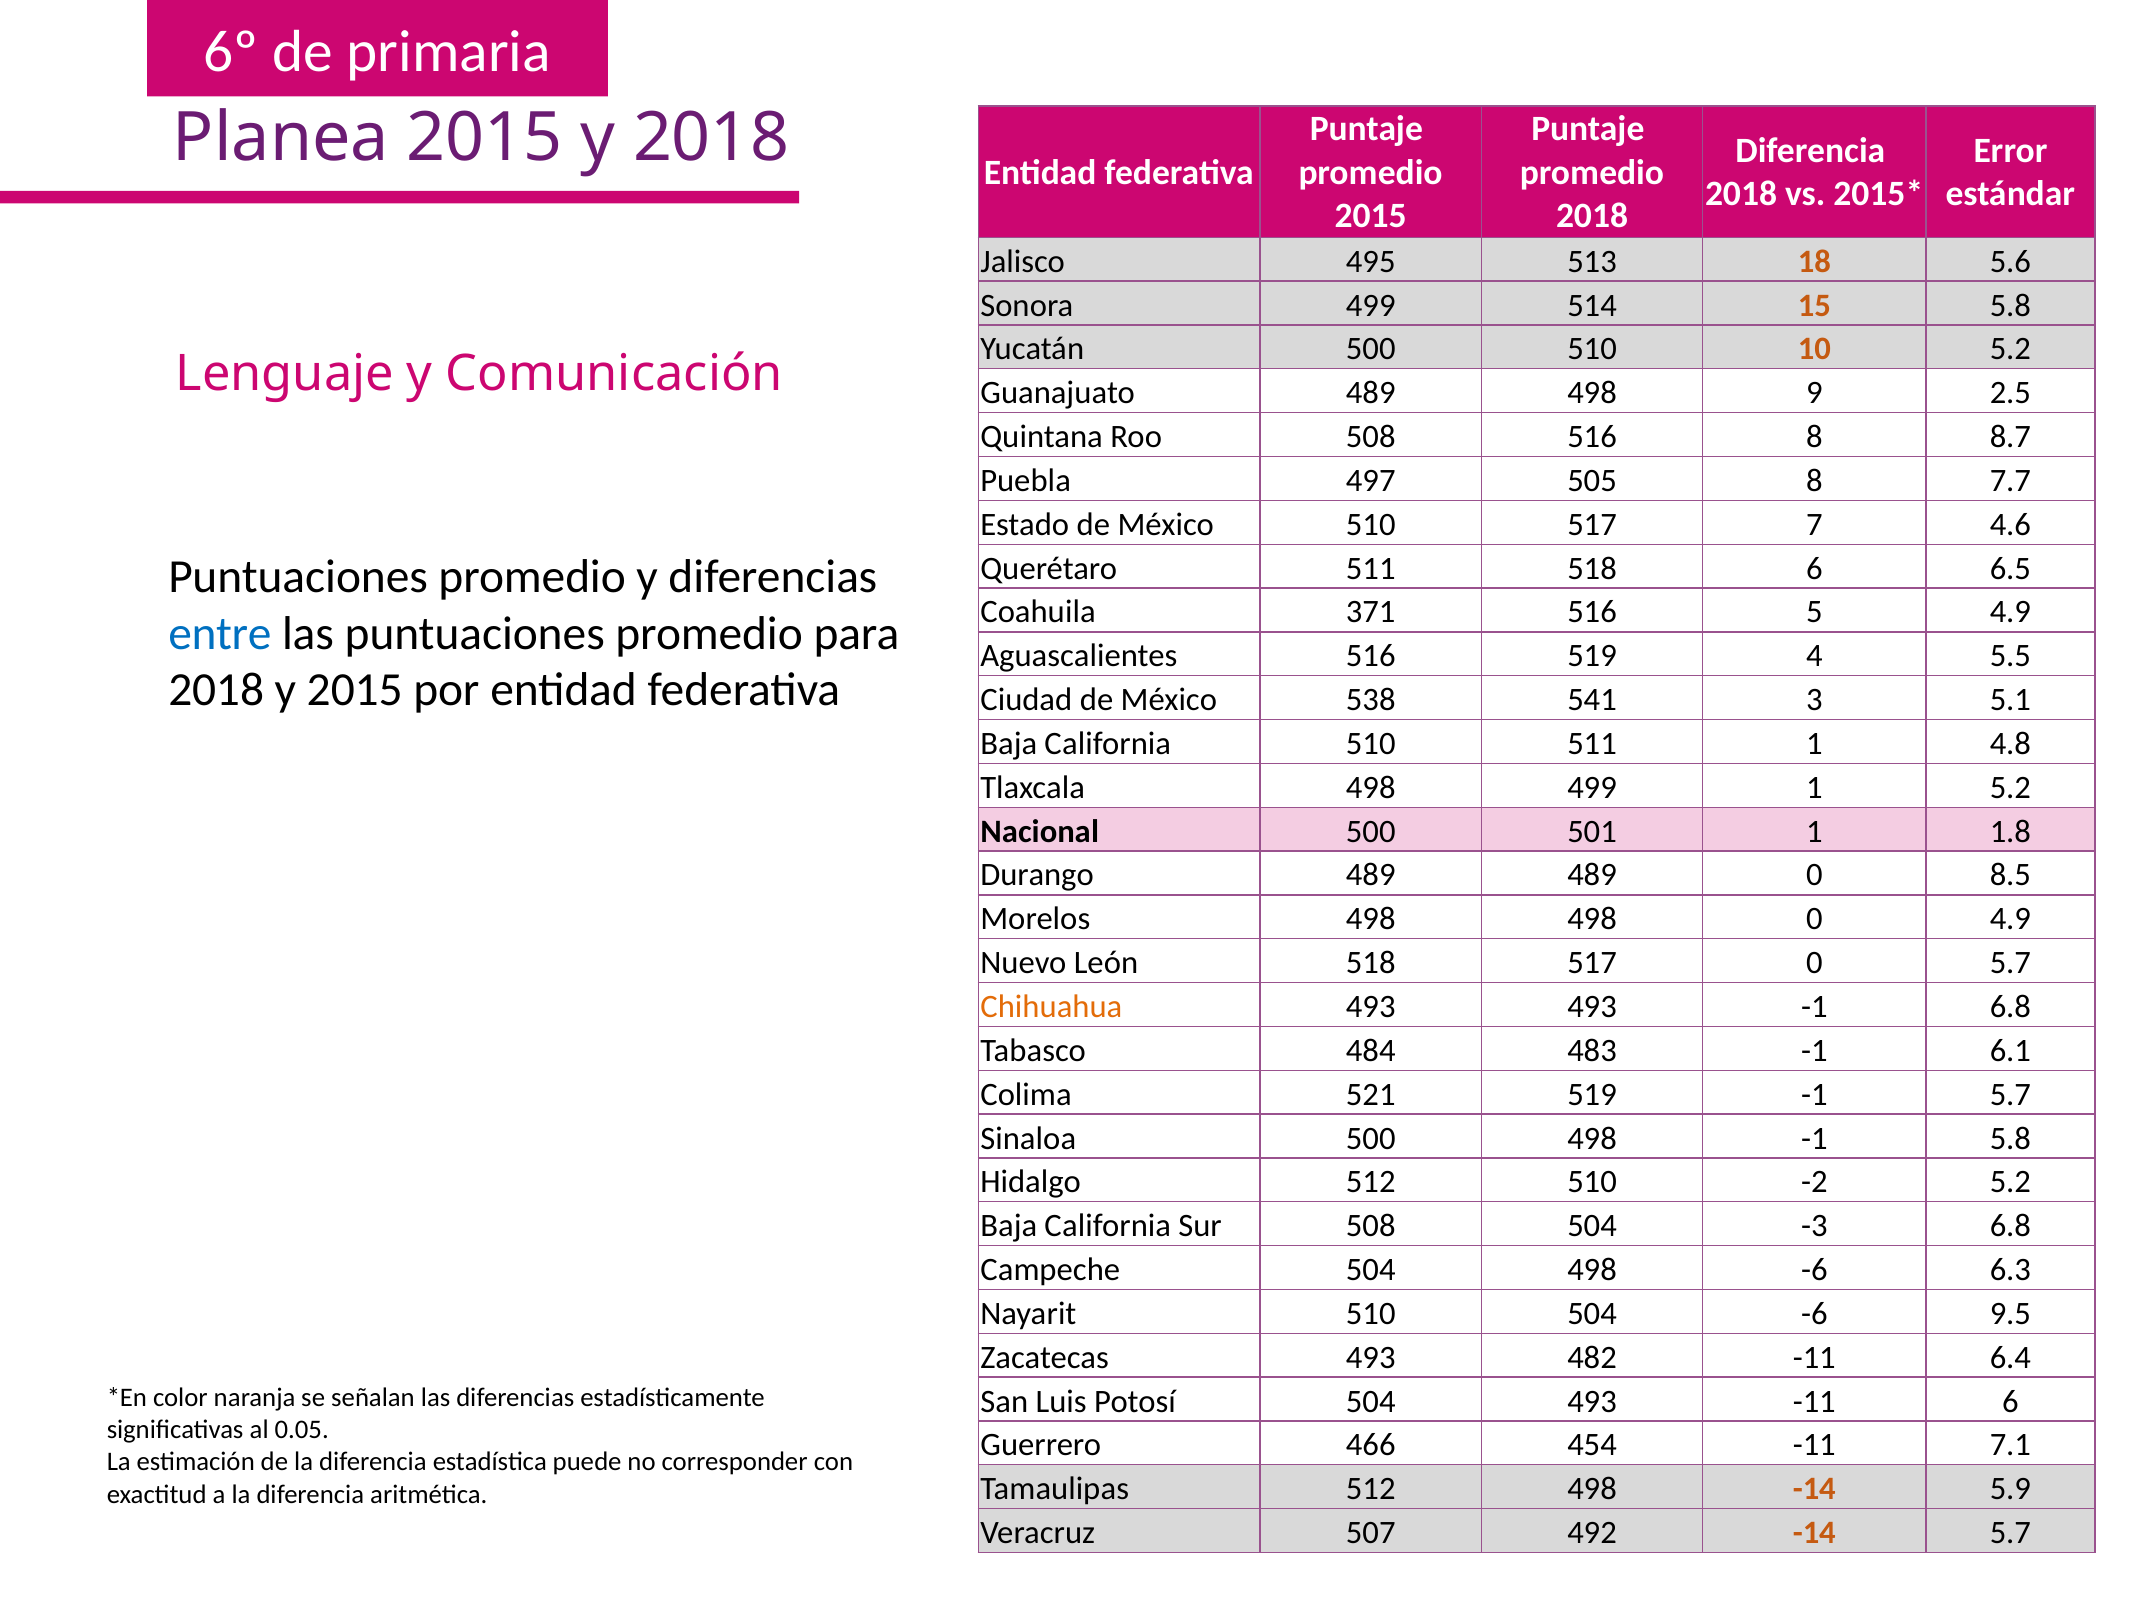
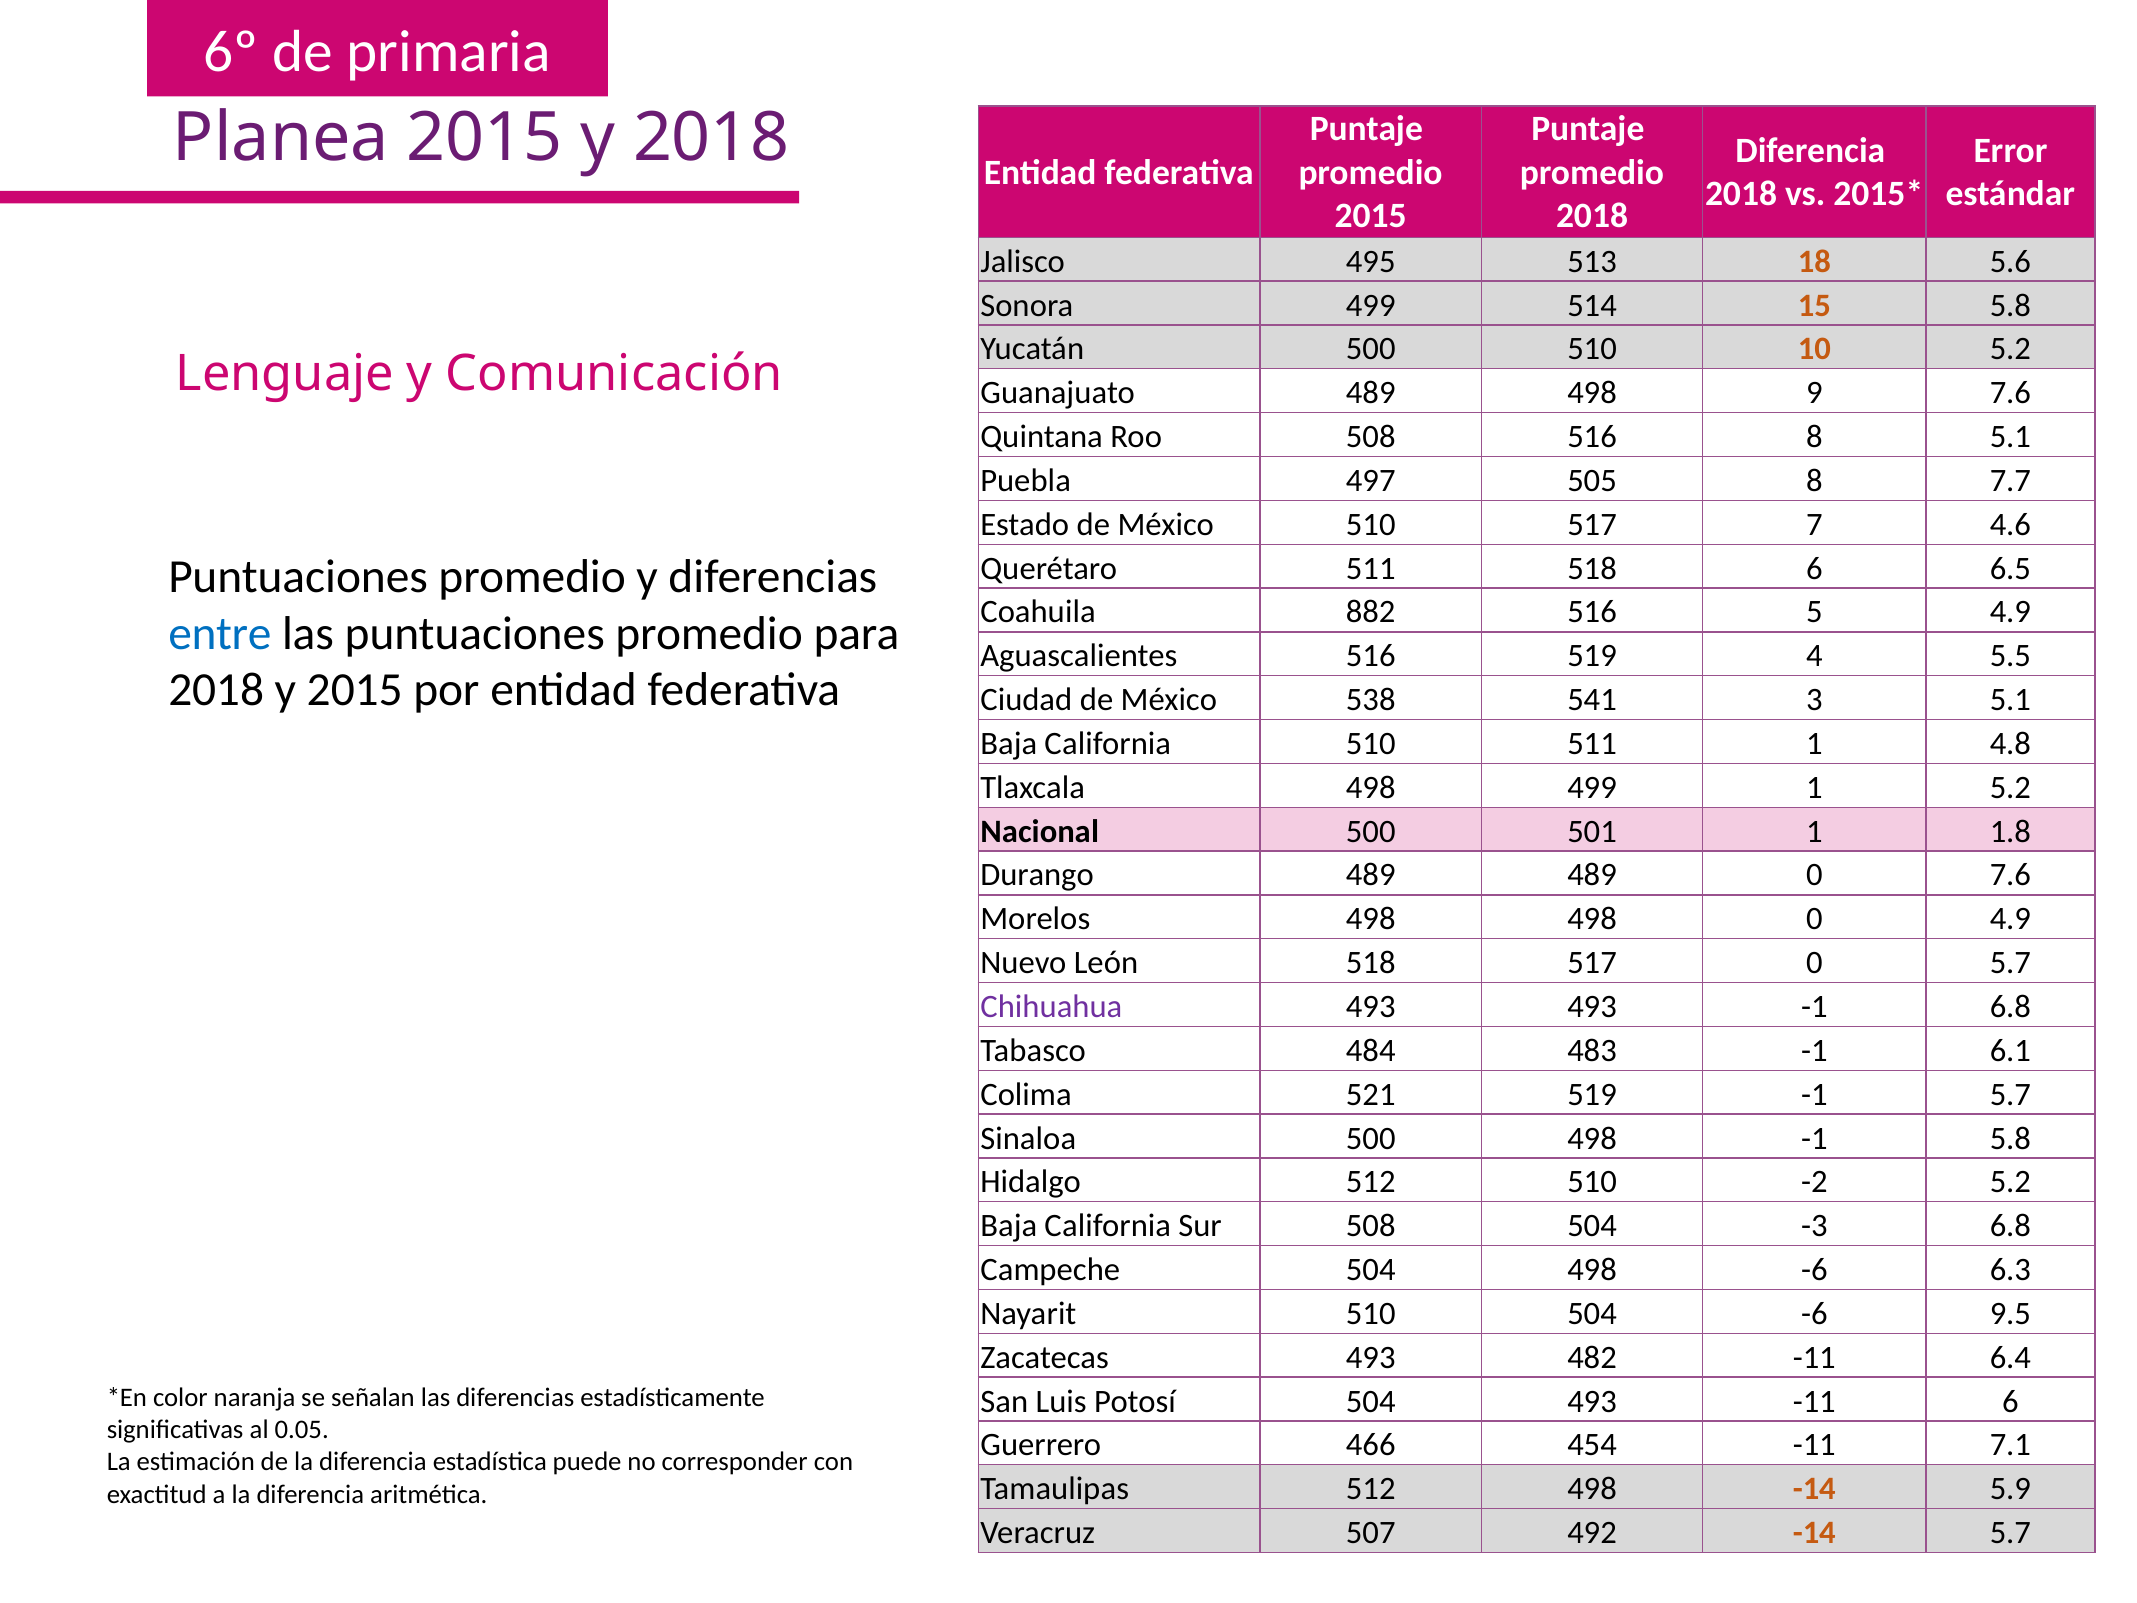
9 2.5: 2.5 -> 7.6 (2010, 393)
8 8.7: 8.7 -> 5.1 (2010, 437)
371: 371 -> 882 (1371, 612)
0 8.5: 8.5 -> 7.6 (2010, 875)
Chihuahua colour: orange -> purple (1051, 1007)
